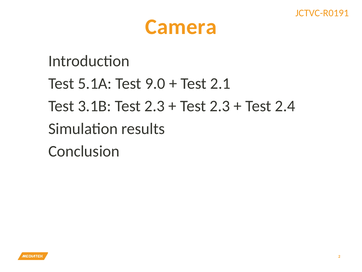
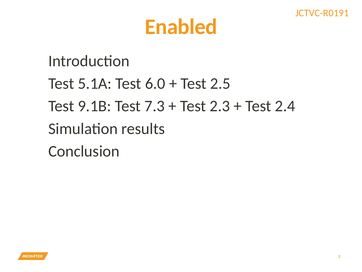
Camera: Camera -> Enabled (181, 27)
9.0: 9.0 -> 6.0 (155, 83)
2.1: 2.1 -> 2.5 (220, 83)
3.1B: 3.1B -> 9.1B (95, 106)
2.3: 2.3 -> 7.3 (155, 106)
